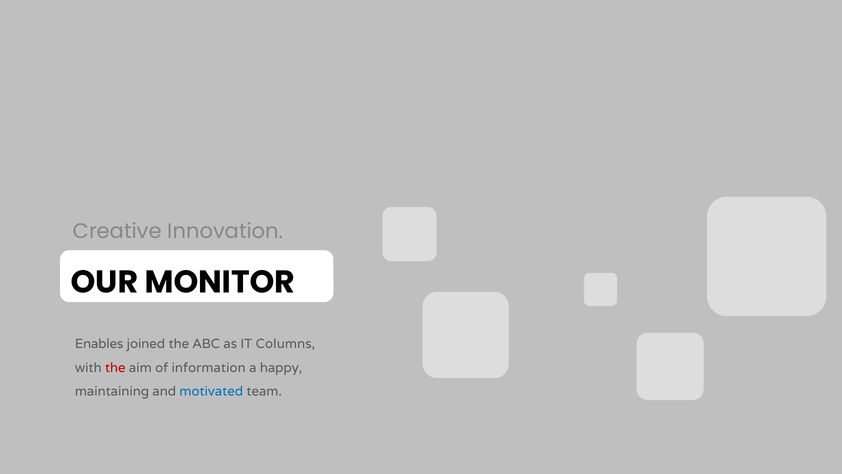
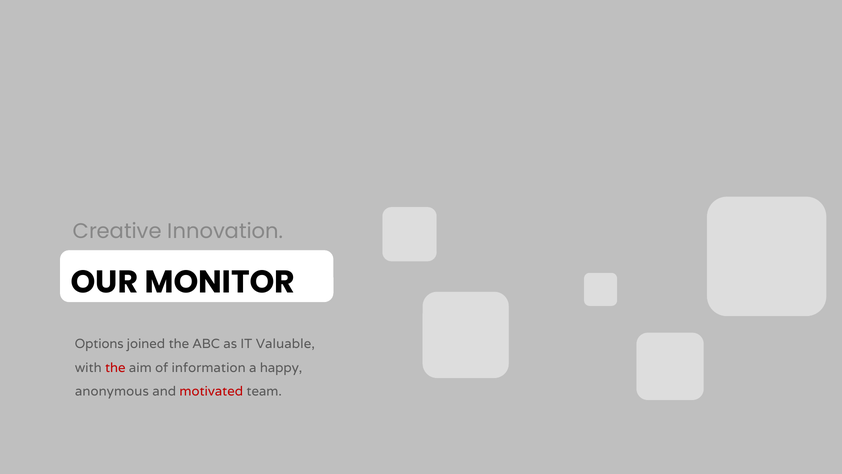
Enables: Enables -> Options (99, 344)
Columns: Columns -> Valuable (285, 344)
maintaining: maintaining -> anonymous (112, 391)
motivated colour: blue -> red (211, 391)
